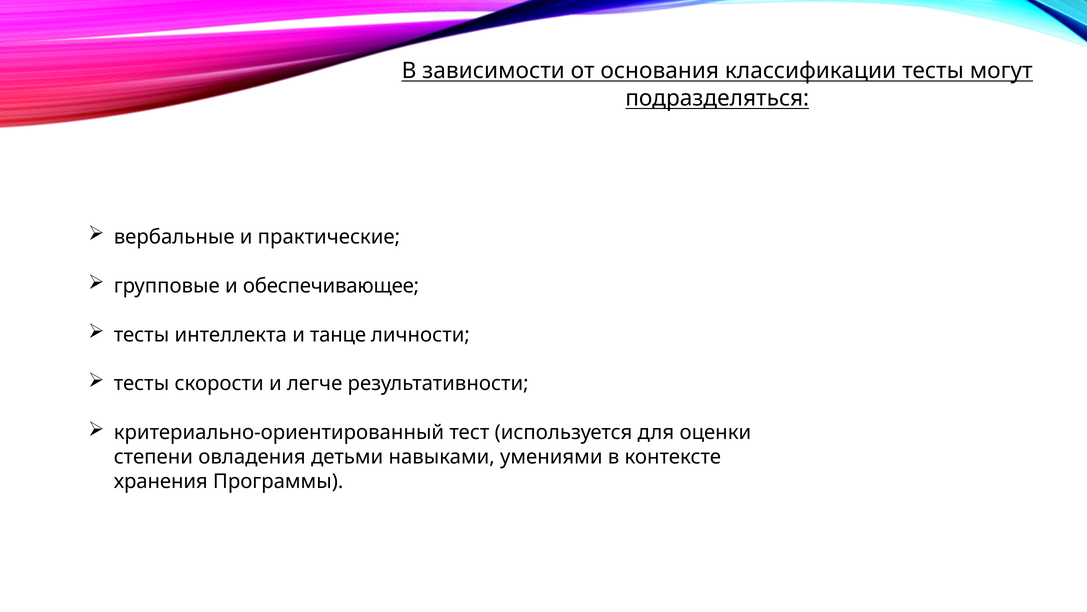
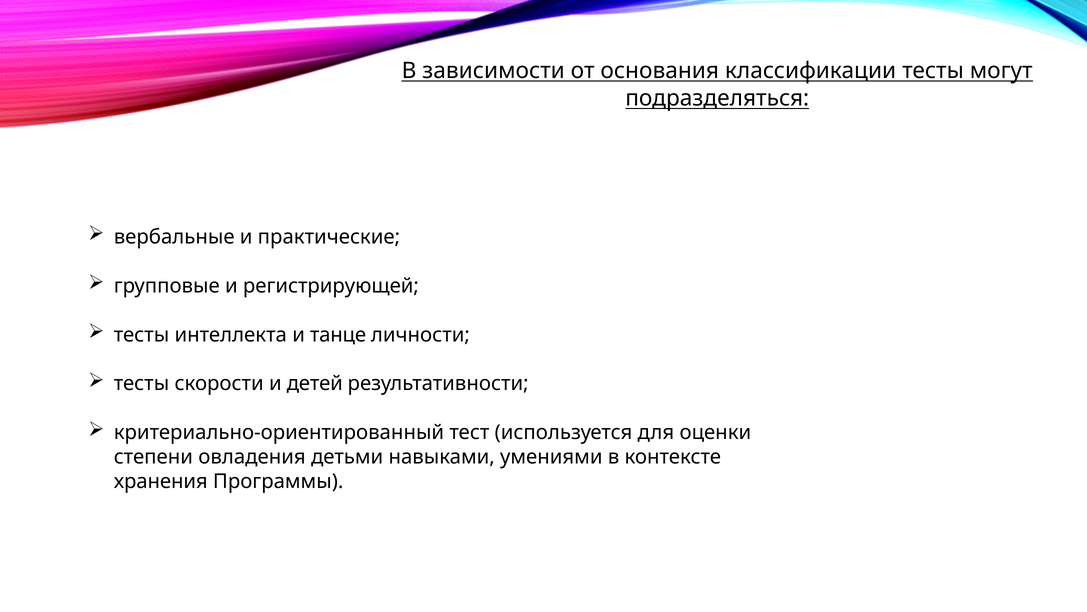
обеспечивающее: обеспечивающее -> регистрирующей (331, 286)
легче: легче -> детей (315, 383)
